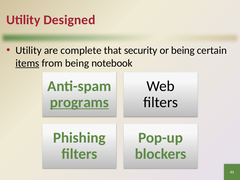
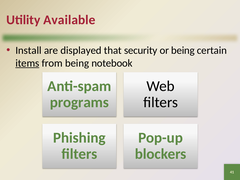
Designed: Designed -> Available (69, 20)
Utility: Utility -> Install (29, 50)
complete: complete -> displayed (81, 50)
programs underline: present -> none (79, 102)
